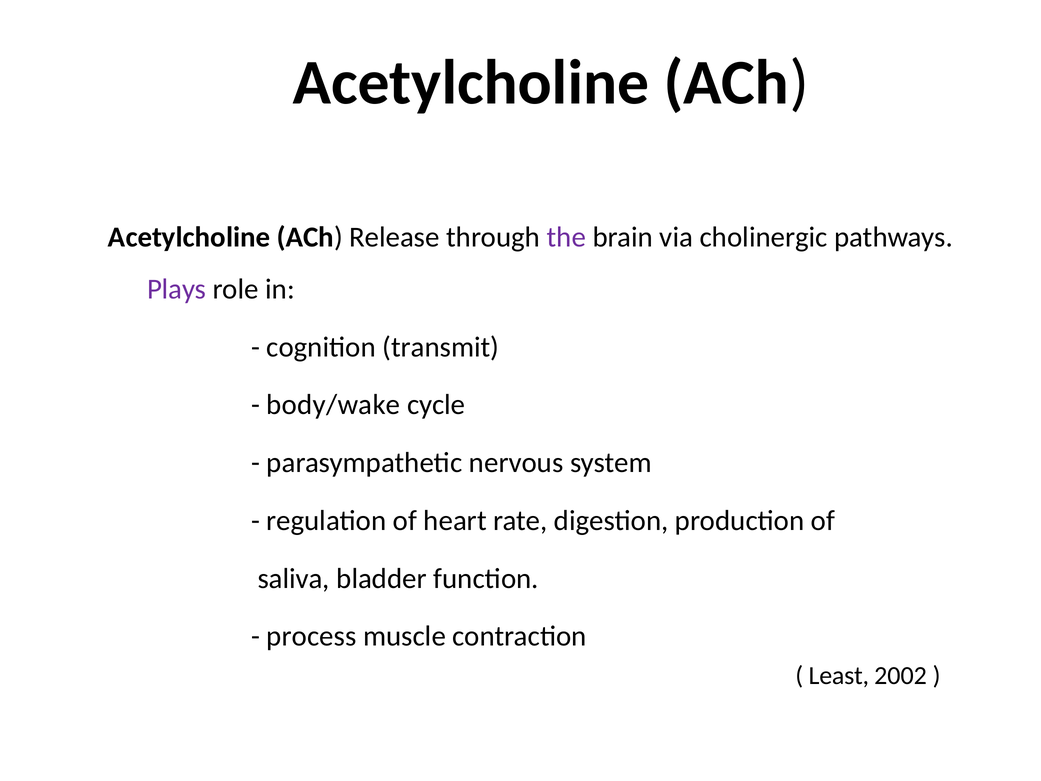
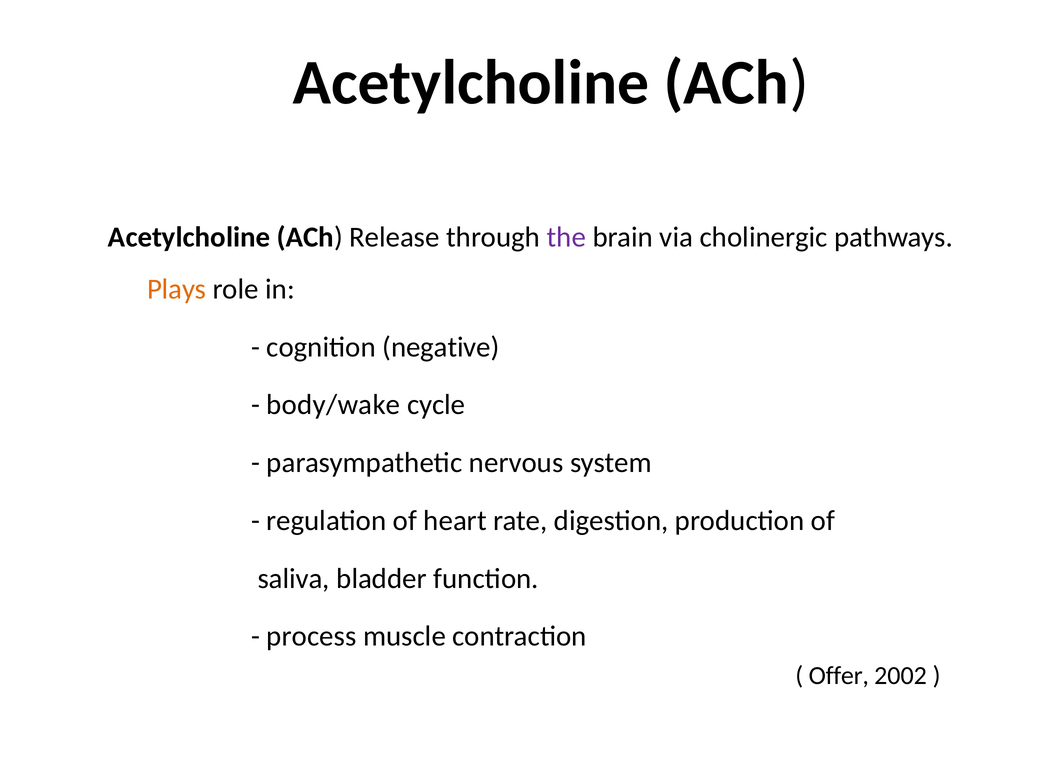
Plays colour: purple -> orange (177, 289)
transmit: transmit -> negative (441, 347)
Least: Least -> Offer (839, 675)
